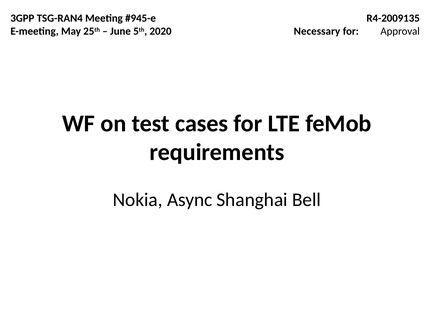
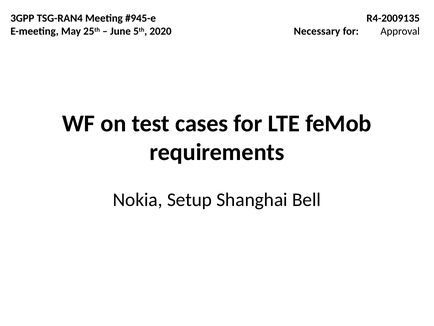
Async: Async -> Setup (190, 200)
